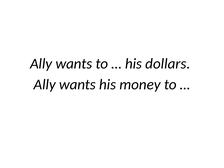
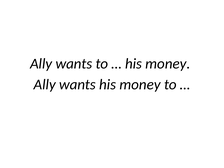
dollars: dollars -> money (168, 64)
